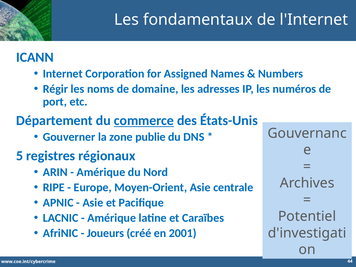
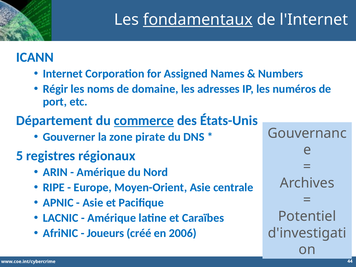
fondamentaux underline: none -> present (198, 20)
publie: publie -> pirate (150, 137)
2001: 2001 -> 2006 (183, 233)
